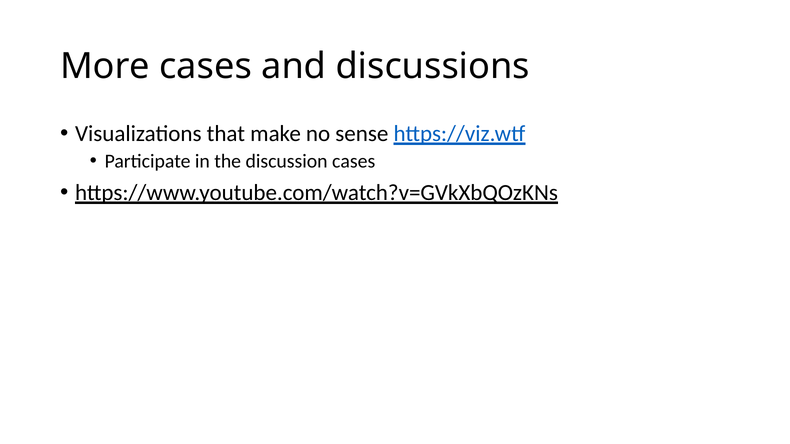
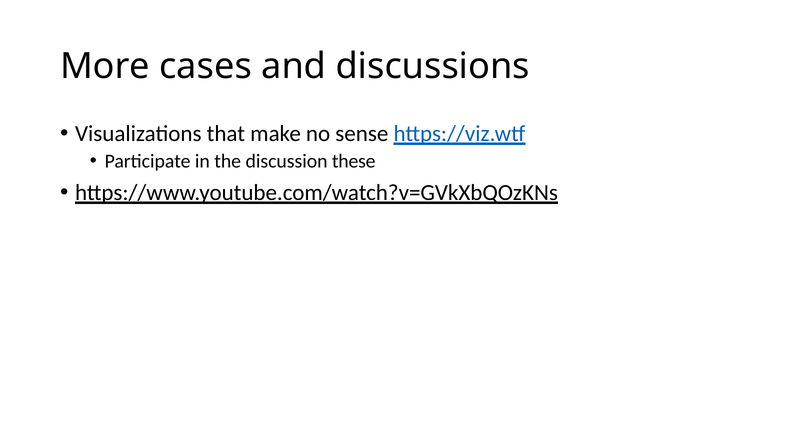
discussion cases: cases -> these (354, 161)
